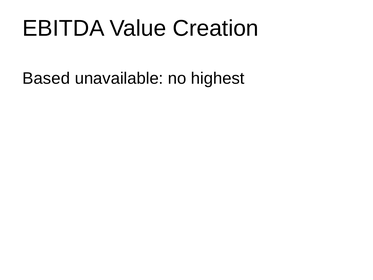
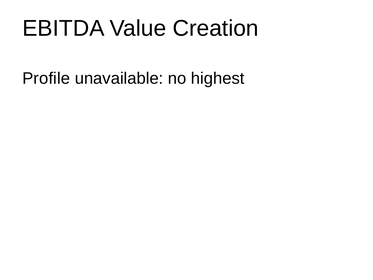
Based: Based -> Profile (46, 78)
